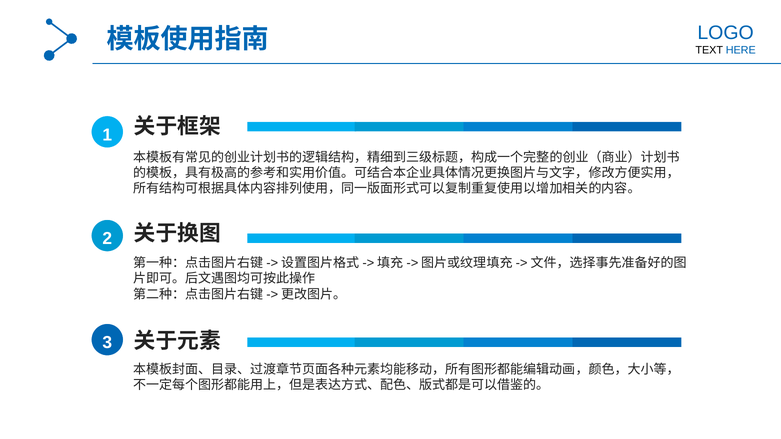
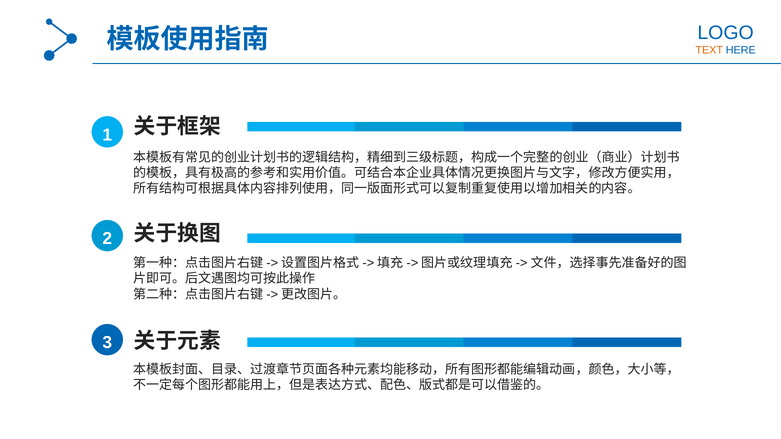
TEXT colour: black -> orange (709, 50)
